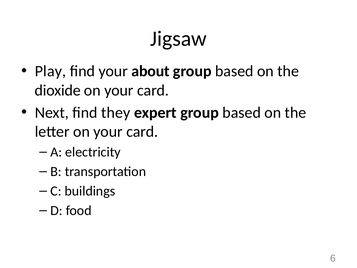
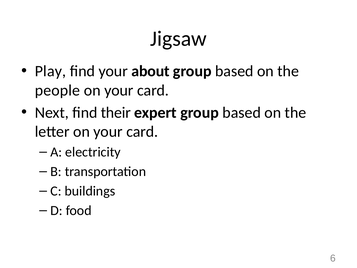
dioxide: dioxide -> people (57, 90)
they: they -> their (116, 112)
